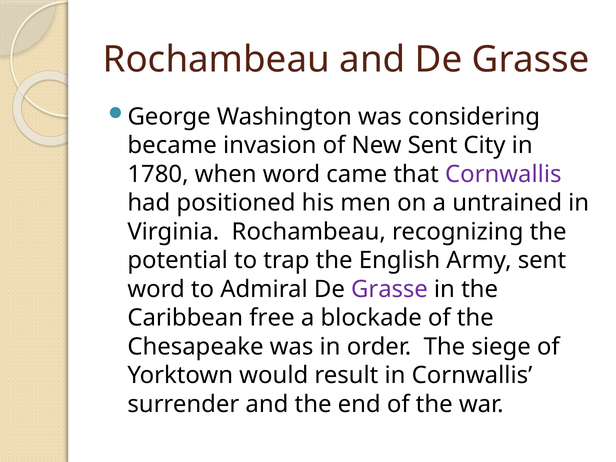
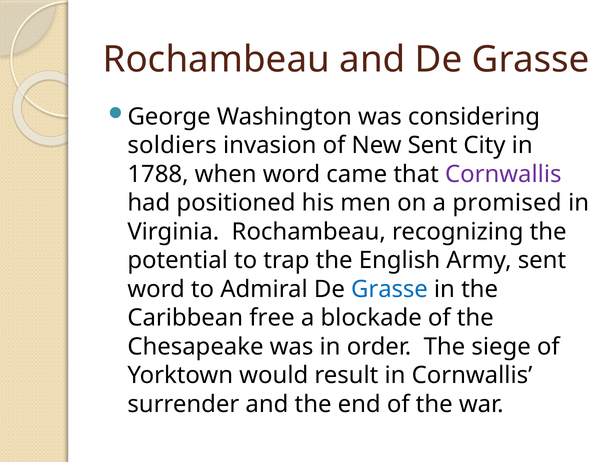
became: became -> soldiers (172, 145)
1780: 1780 -> 1788 (158, 174)
untrained: untrained -> promised (507, 203)
Grasse colour: purple -> blue (389, 289)
